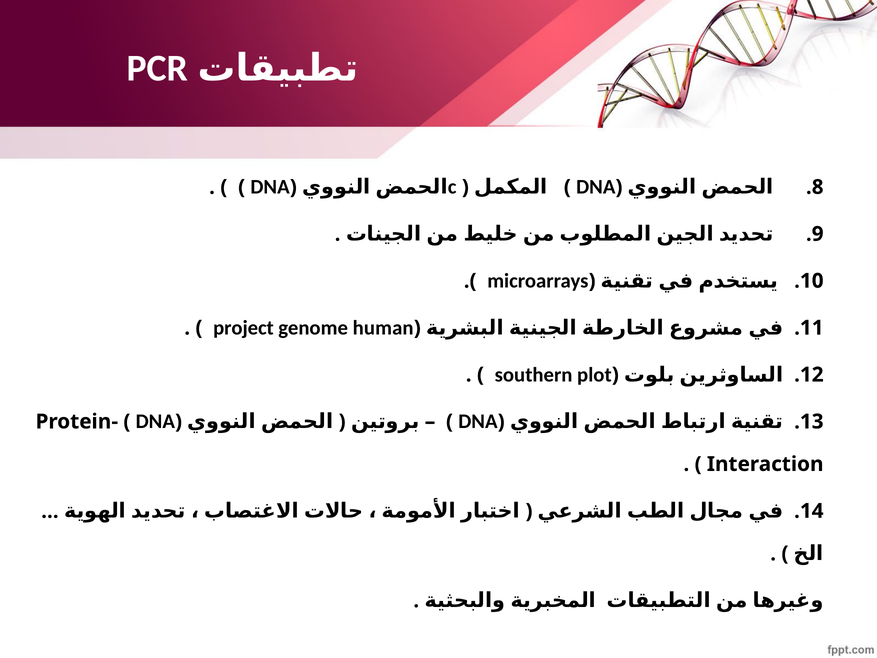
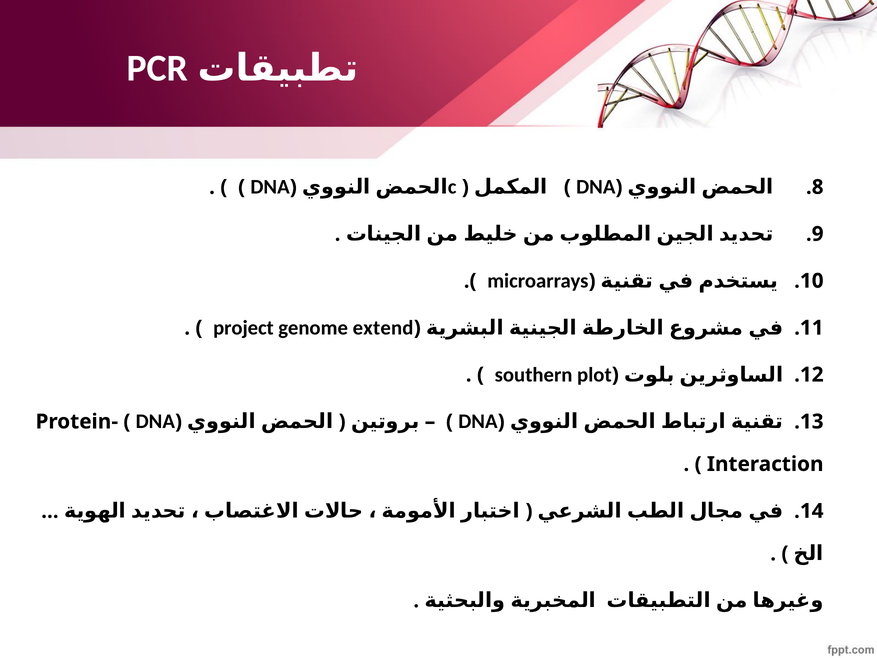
human: human -> extend (383, 328)
